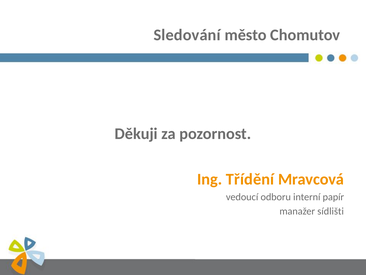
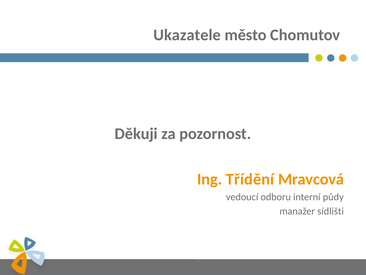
Sledování: Sledování -> Ukazatele (187, 35)
papír: papír -> půdy (333, 197)
